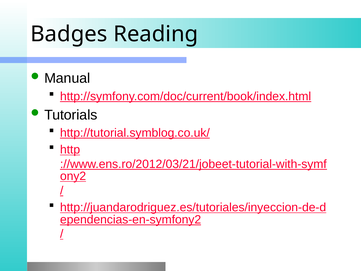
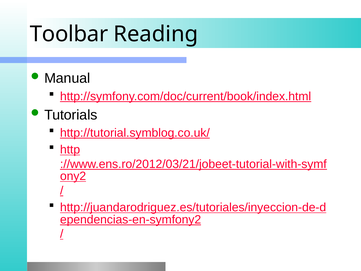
Badges: Badges -> Toolbar (69, 34)
